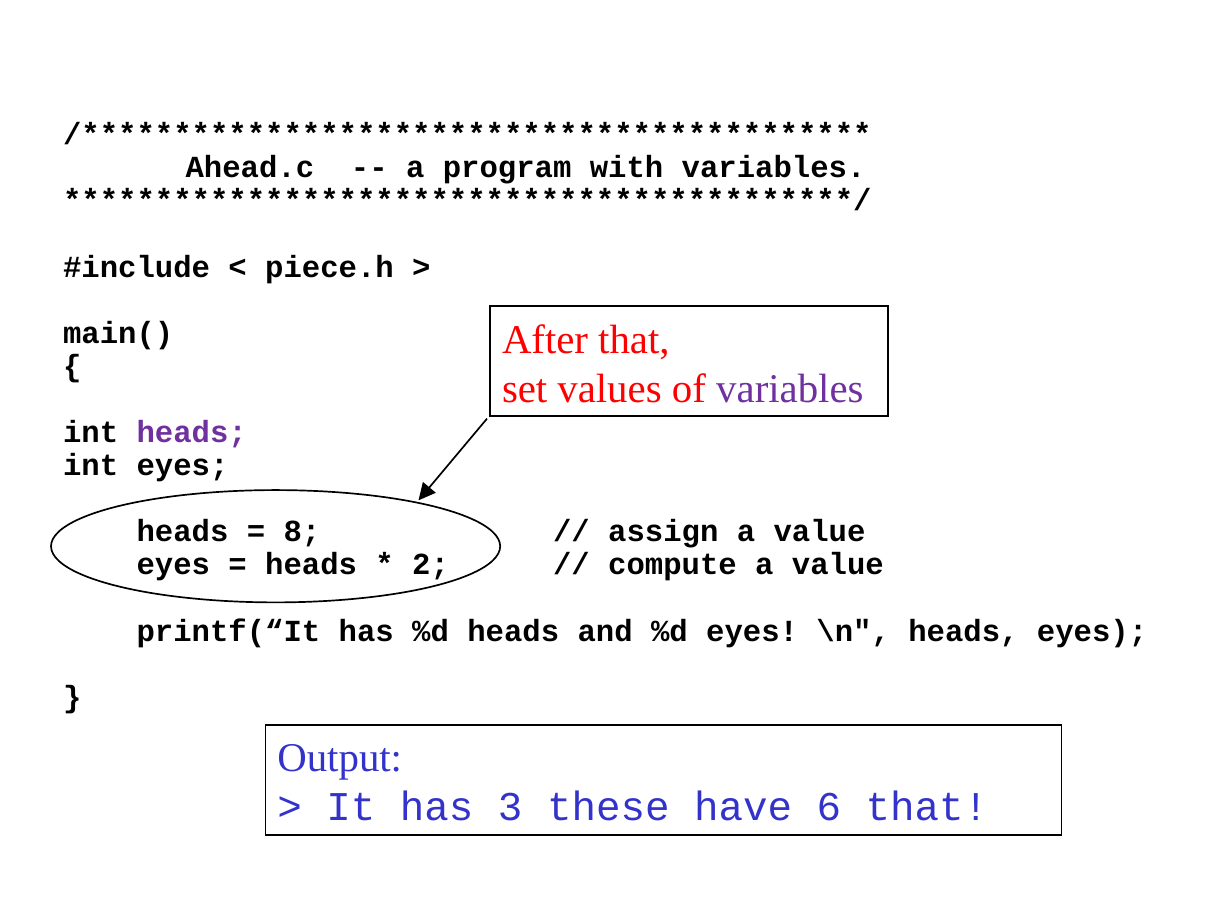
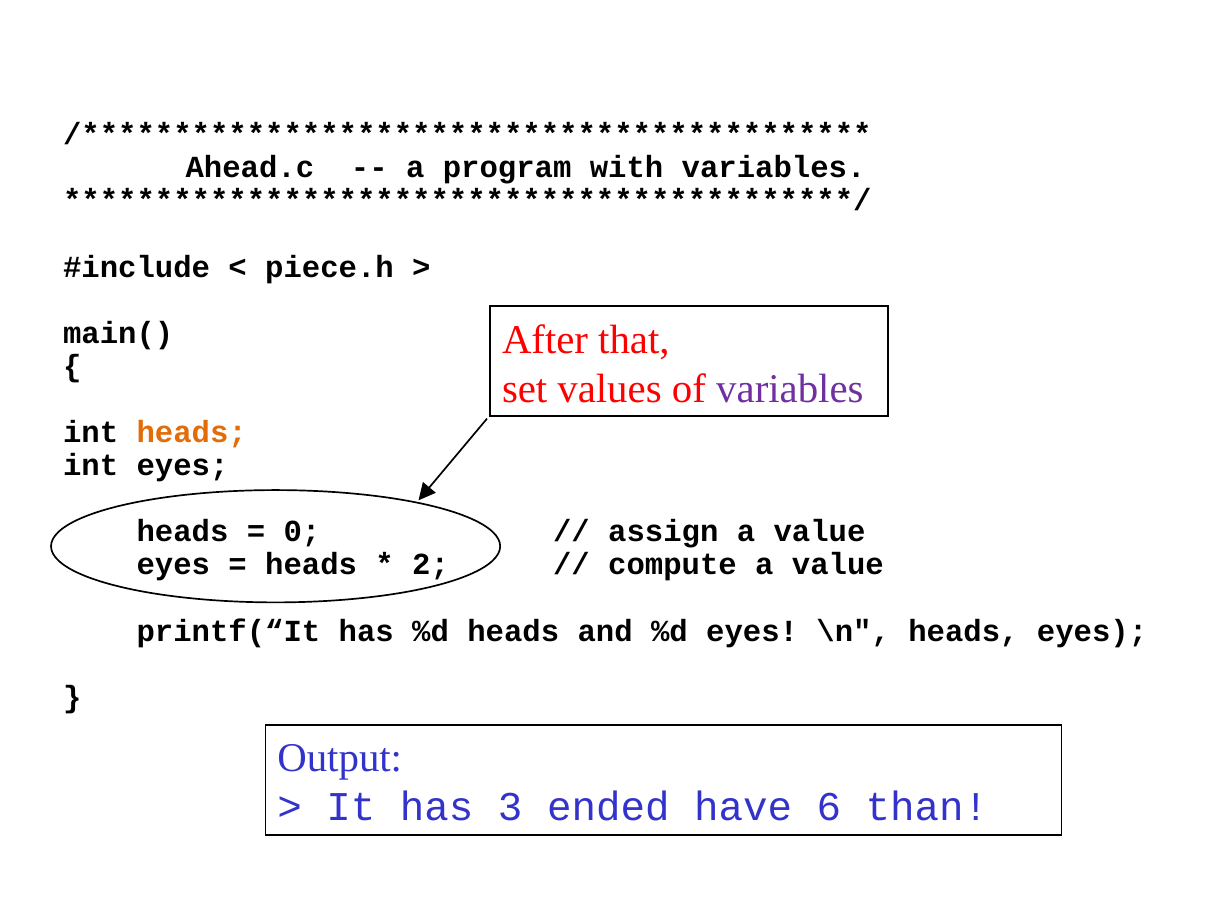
heads colour: purple -> orange (192, 432)
8: 8 -> 0 (302, 532)
these: these -> ended (608, 807)
6 that: that -> than (927, 807)
